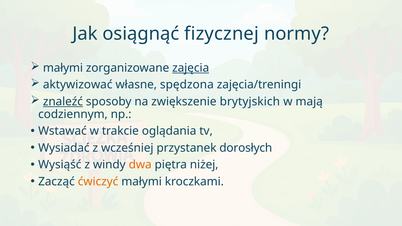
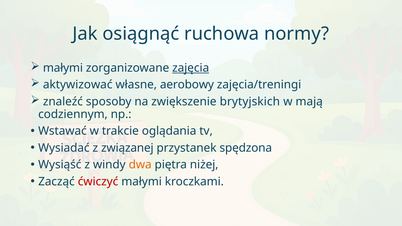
fizycznej: fizycznej -> ruchowa (222, 34)
spędzona: spędzona -> aerobowy (187, 85)
znaleźć underline: present -> none (63, 102)
wcześniej: wcześniej -> związanej (127, 148)
dorosłych: dorosłych -> spędzona (246, 148)
ćwiczyć colour: orange -> red (98, 182)
